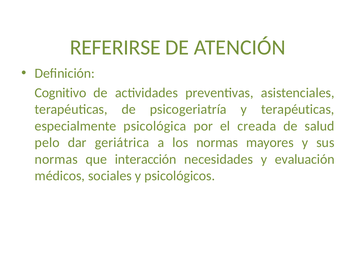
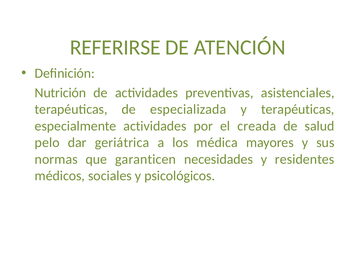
Cognitivo: Cognitivo -> Nutrición (60, 93)
psicogeriatría: psicogeriatría -> especializada (188, 109)
especialmente psicológica: psicológica -> actividades (155, 126)
los normas: normas -> médica (217, 143)
interacción: interacción -> garanticen (146, 159)
evaluación: evaluación -> residentes (305, 159)
